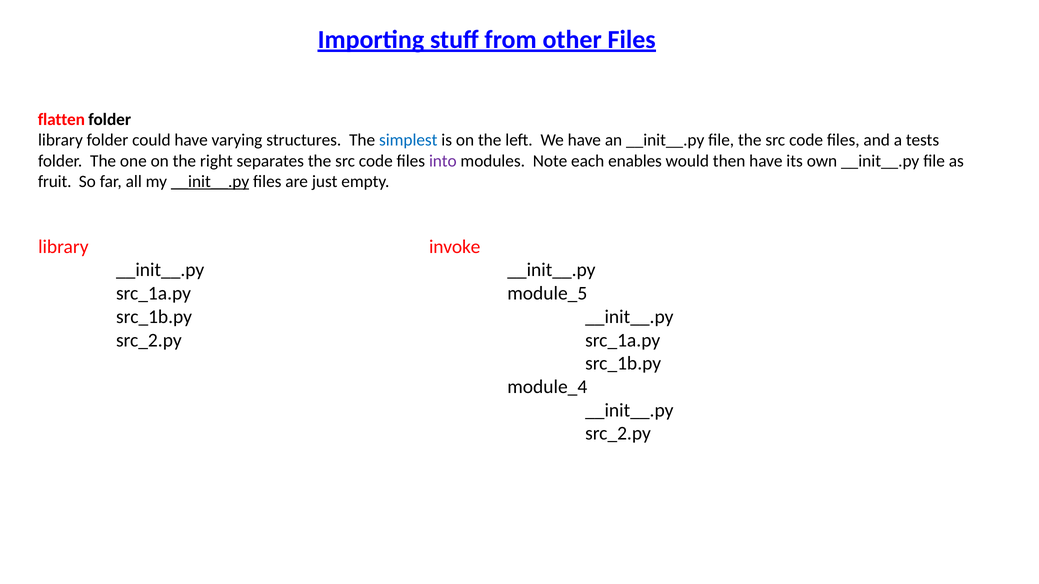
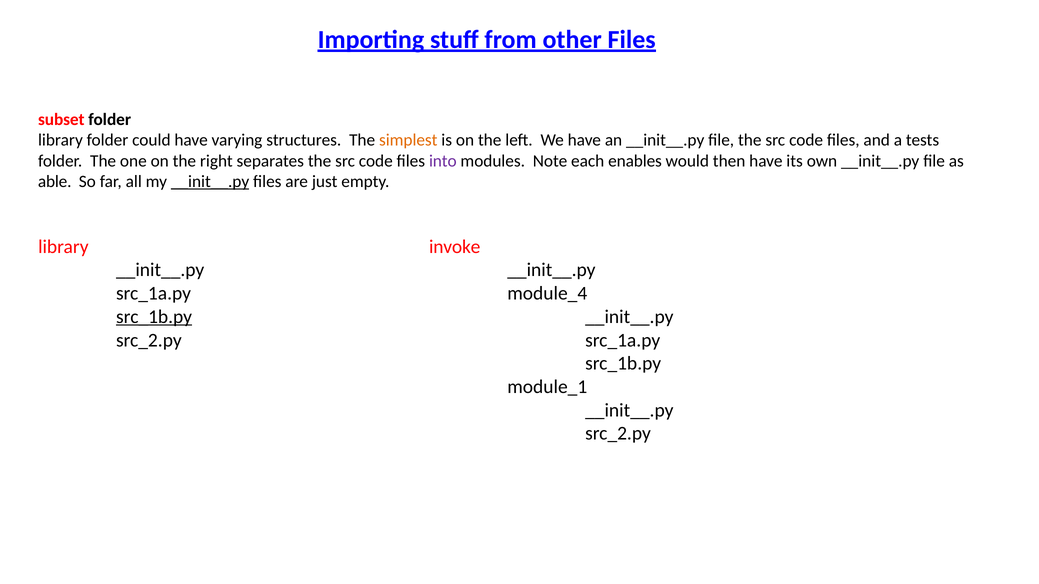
flatten: flatten -> subset (61, 120)
simplest colour: blue -> orange (408, 140)
fruit: fruit -> able (55, 182)
module_5: module_5 -> module_4 (547, 294)
src_1b.py underline: none -> present (154, 317)
module_4: module_4 -> module_1 (547, 387)
